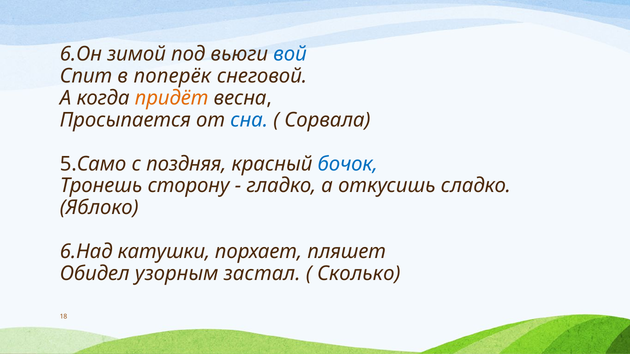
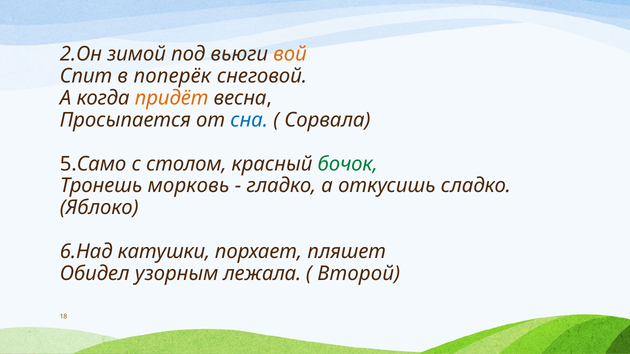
6.Он: 6.Он -> 2.Он (81, 54)
вой colour: blue -> orange (290, 54)
поздняя: поздняя -> столом (186, 164)
бочок colour: blue -> green (348, 164)
сторону: сторону -> морковь (189, 186)
застал: застал -> лежала (262, 274)
Сколько: Сколько -> Второй (359, 274)
